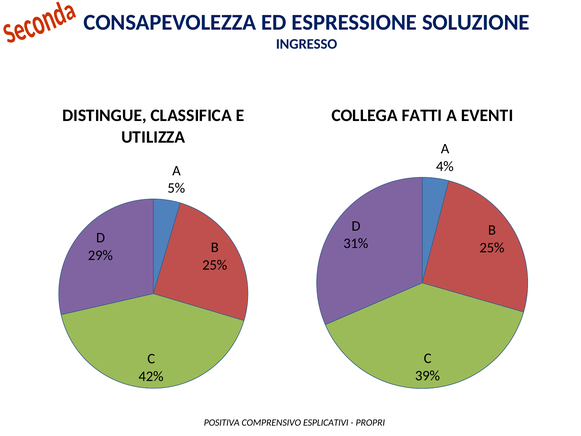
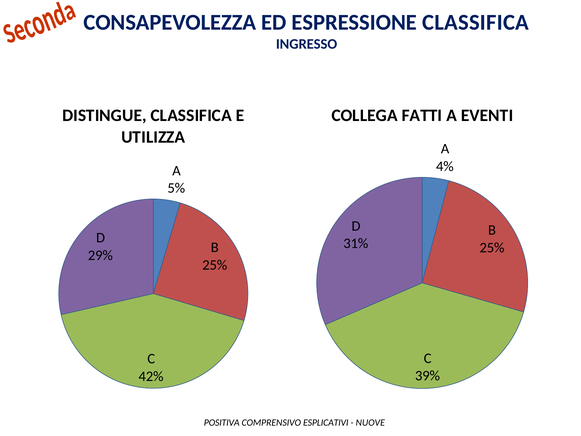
ESPRESSIONE SOLUZIONE: SOLUZIONE -> CLASSIFICA (476, 22)
PROPRI: PROPRI -> NUOVE (370, 422)
